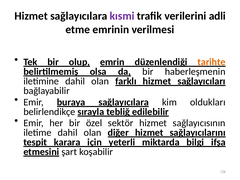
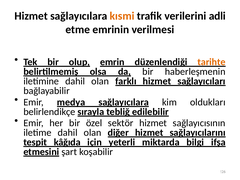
kısmi colour: purple -> orange (122, 16)
buraya: buraya -> medya (71, 102)
karara: karara -> kâğıda (67, 142)
